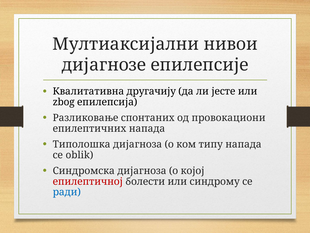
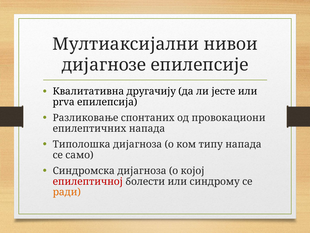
zbog: zbog -> prva (64, 102)
oblik: oblik -> само (79, 155)
ради colour: blue -> orange (67, 192)
